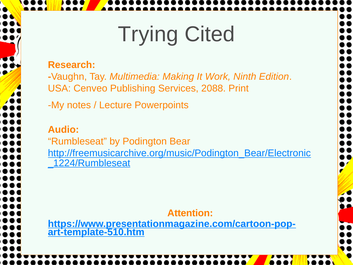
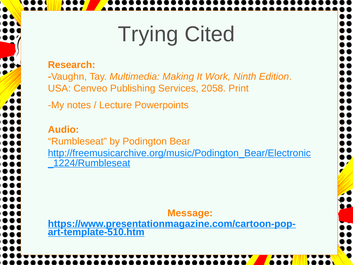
2088: 2088 -> 2058 (213, 88)
Attention: Attention -> Message (190, 213)
